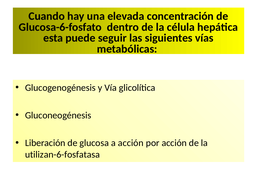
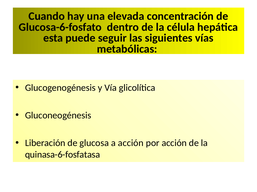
utilizan-6-fosfatasa: utilizan-6-fosfatasa -> quinasa-6-fosfatasa (63, 155)
